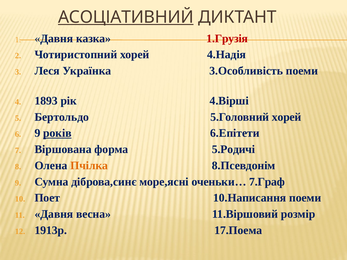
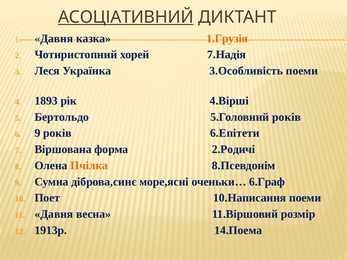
1.Грузія colour: red -> orange (227, 38)
4.Надія: 4.Надія -> 7.Надія (227, 55)
5.Головний хорей: хорей -> років (287, 117)
років underline: present -> none (57, 133)
5.Родичі: 5.Родичі -> 2.Родичі (233, 149)
7.Граф: 7.Граф -> 6.Граф (267, 182)
17.Поема: 17.Поема -> 14.Поема (238, 230)
